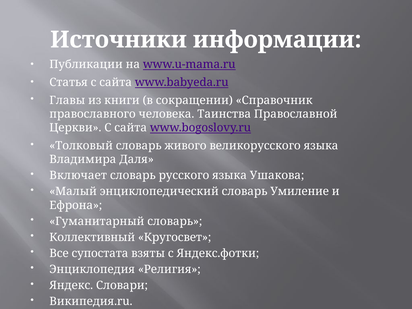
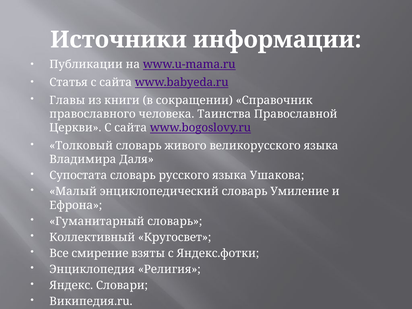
Включает: Включает -> Супостата (78, 176)
супостата: супостата -> смирение (100, 253)
